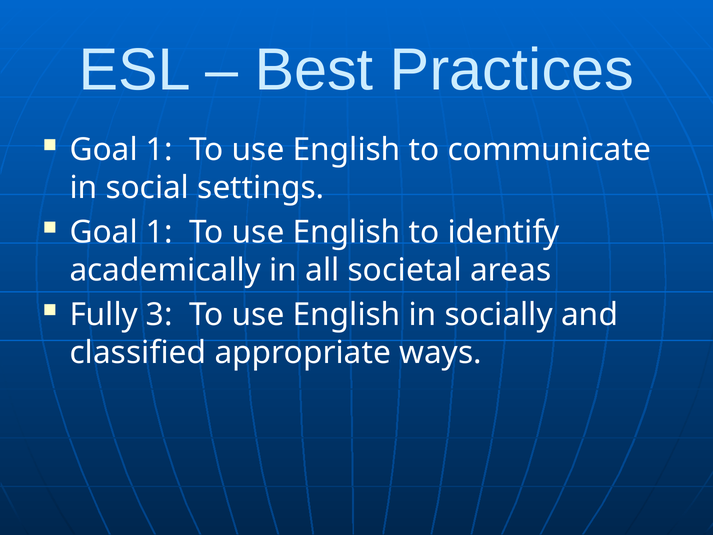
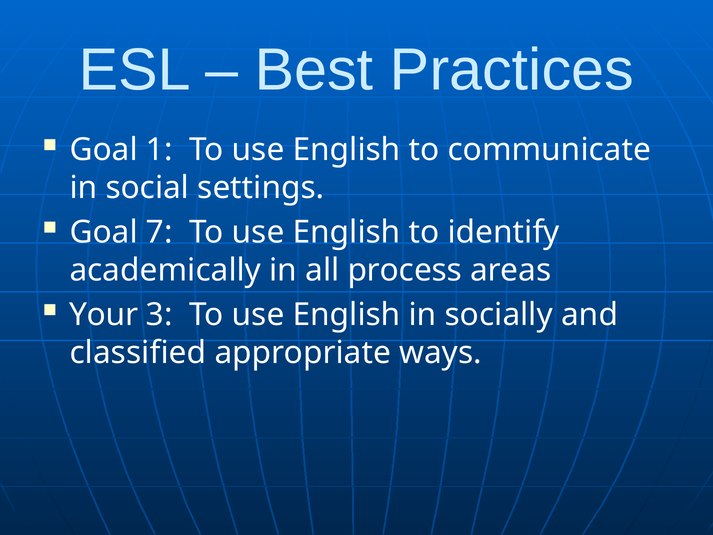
1: 1 -> 7 (159, 232)
societal: societal -> process (405, 270)
Fully: Fully -> Your (104, 314)
